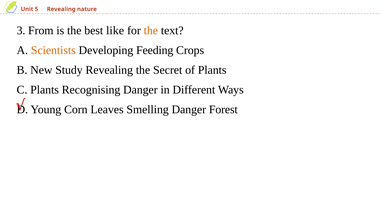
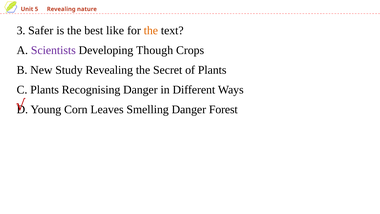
From: From -> Safer (41, 30)
Scientists colour: orange -> purple (53, 50)
Feeding: Feeding -> Though (155, 50)
